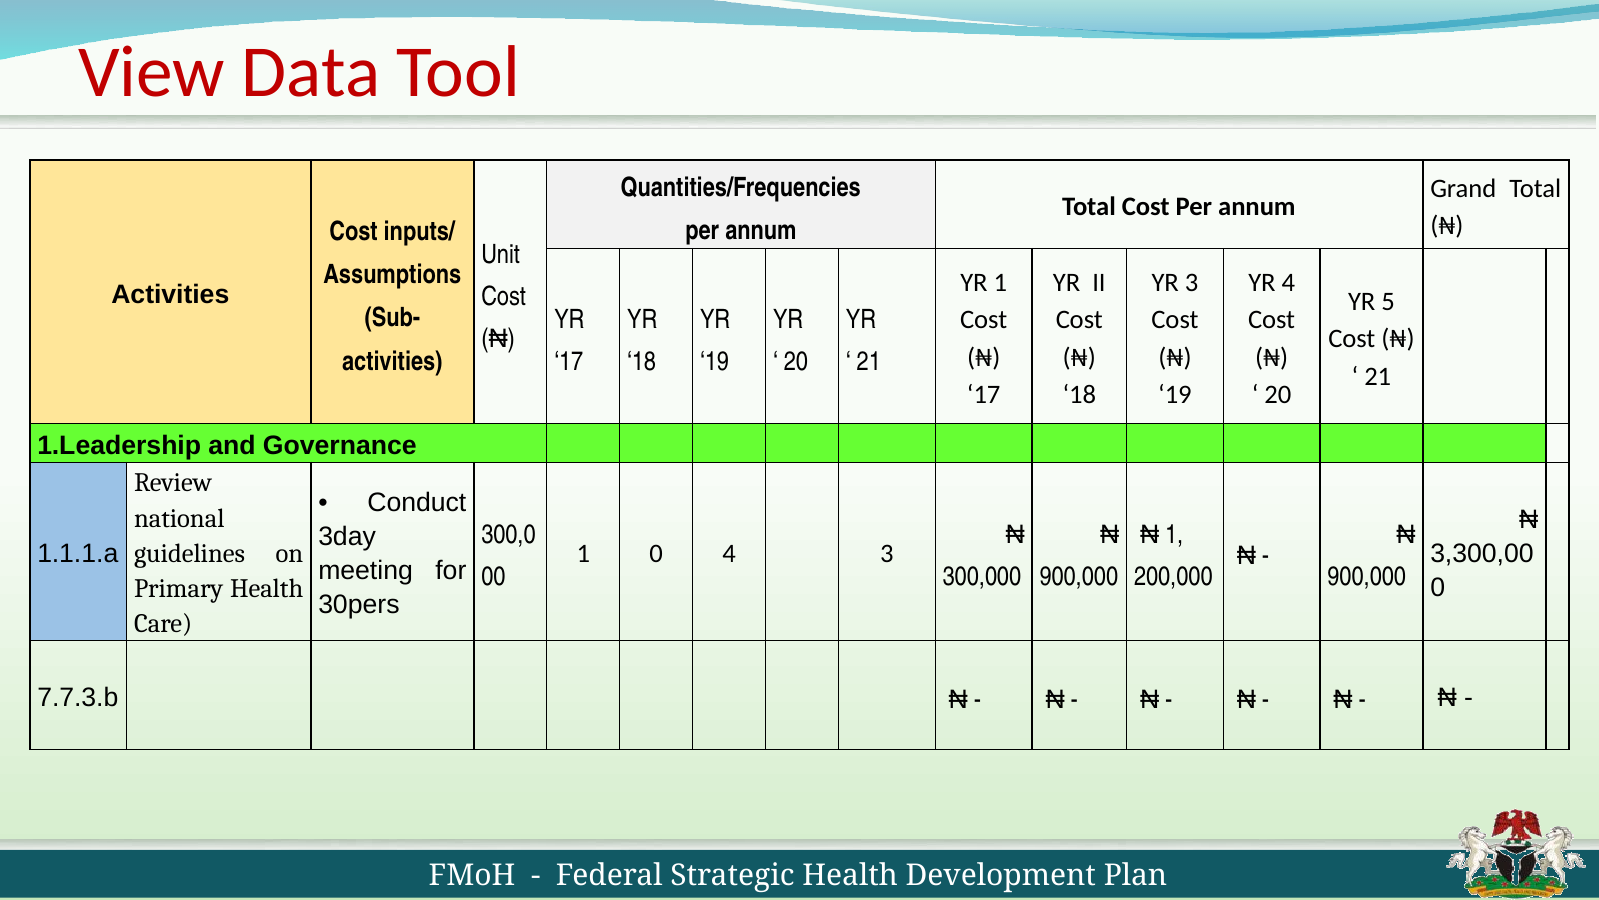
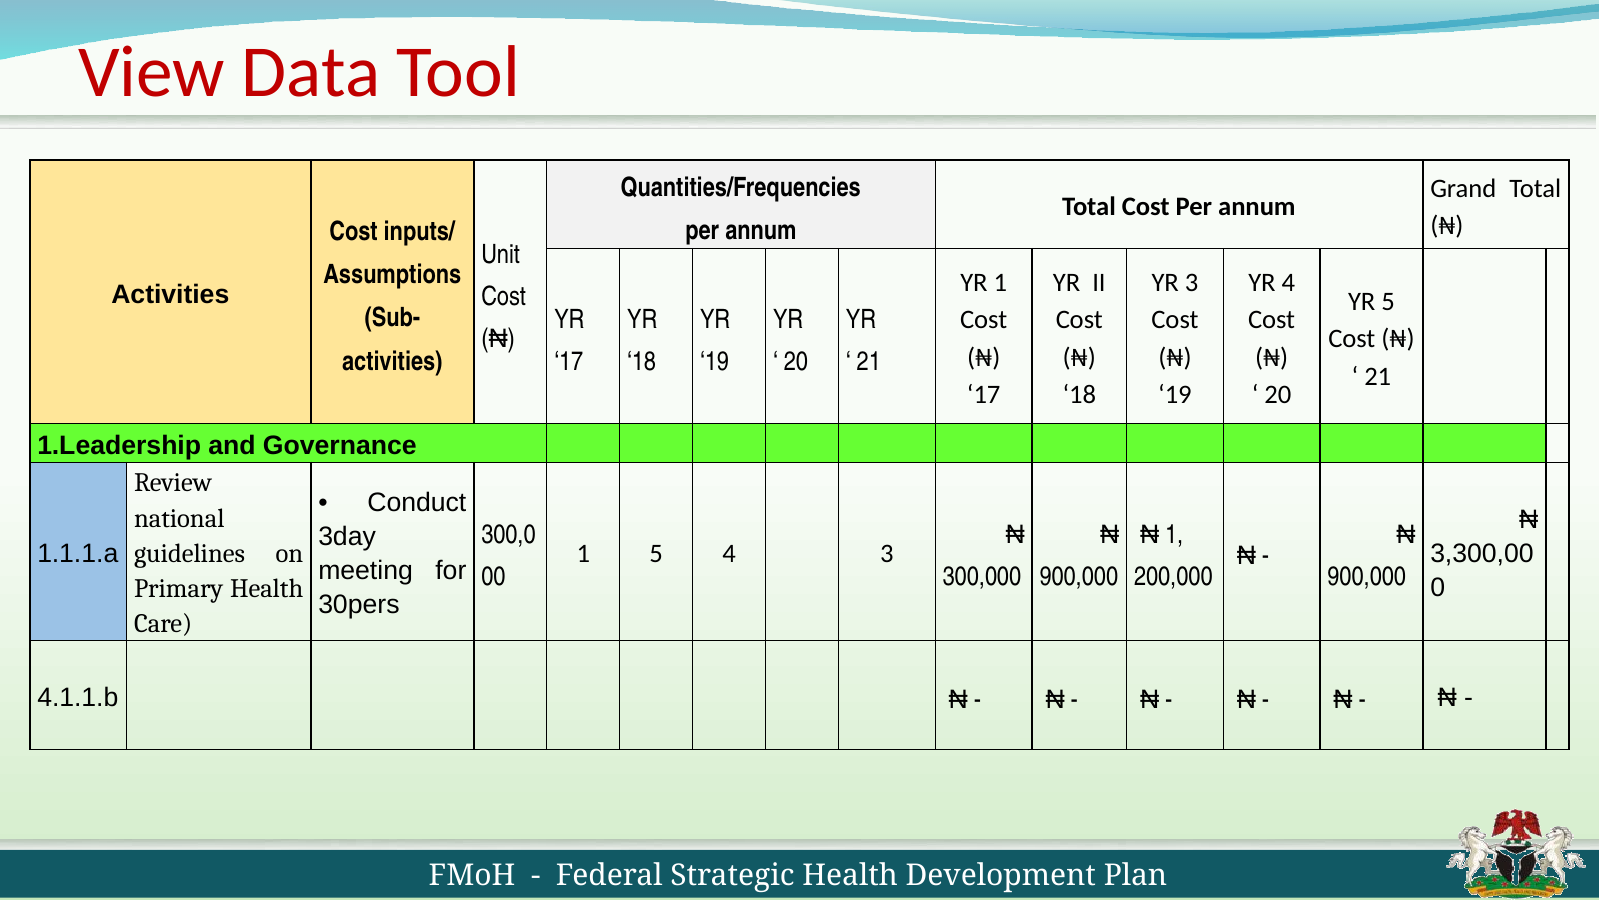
1 0: 0 -> 5 (656, 554)
7.7.3.b: 7.7.3.b -> 4.1.1.b (78, 697)
